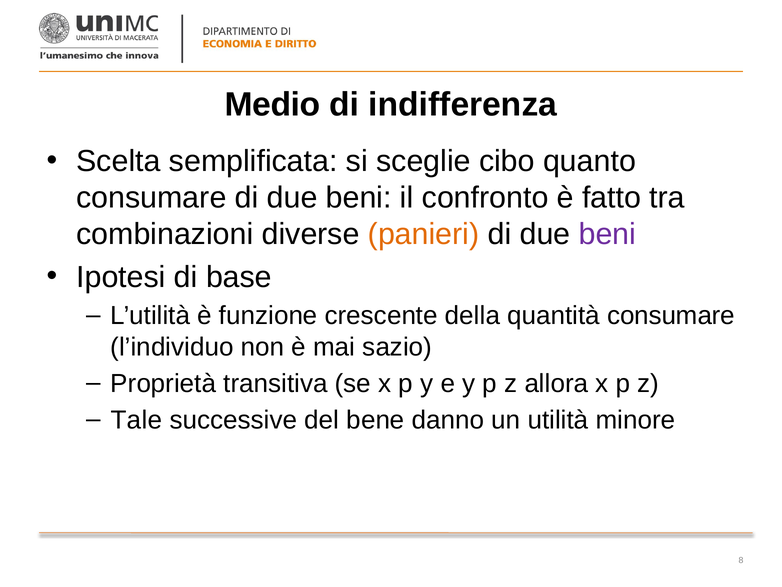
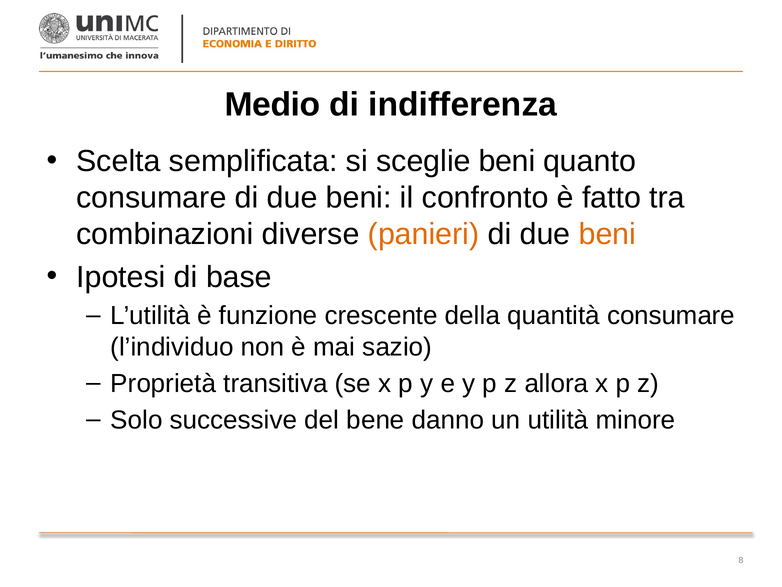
sceglie cibo: cibo -> beni (507, 161)
beni colour: purple -> orange (607, 234)
Tale: Tale -> Solo (137, 420)
